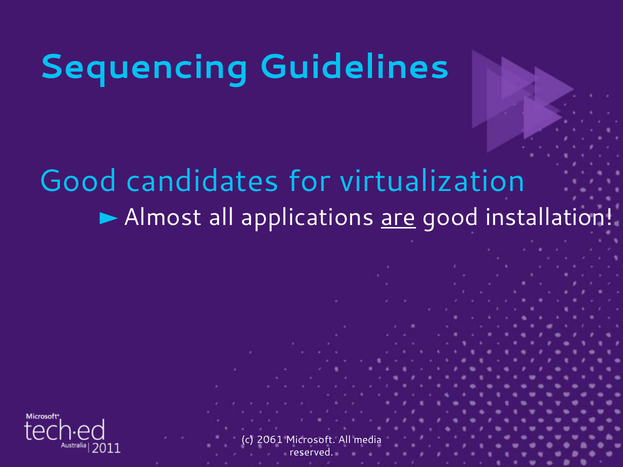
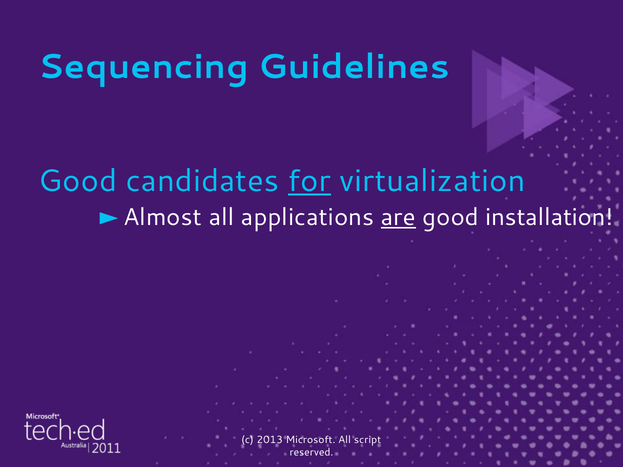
for underline: none -> present (309, 181)
2061: 2061 -> 2013 (270, 440)
media: media -> script (368, 440)
